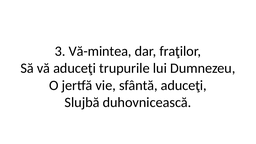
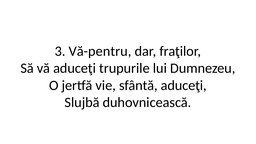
Vă-mintea: Vă-mintea -> Vă-pentru (100, 51)
